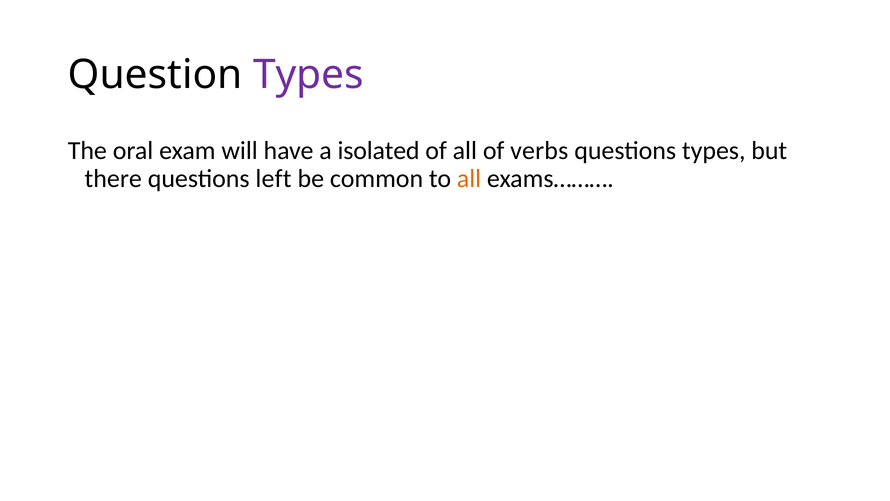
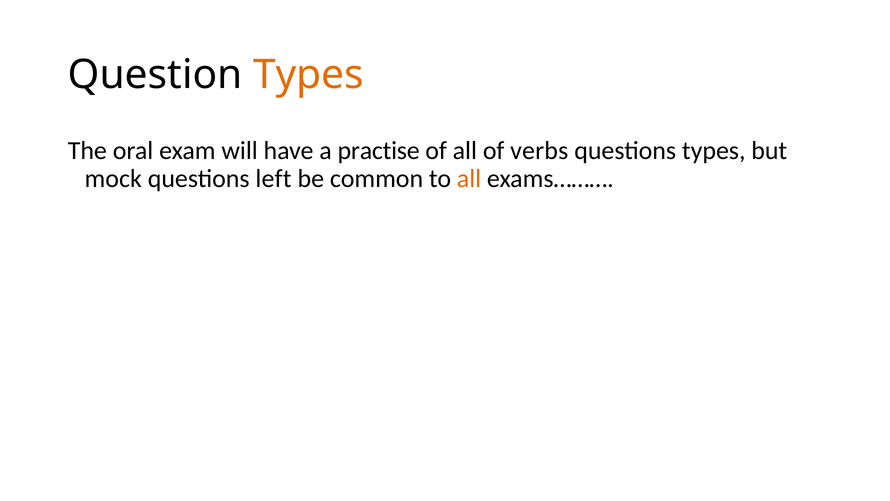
Types colour: purple -> orange (309, 75)
isolated: isolated -> practise (379, 150)
there: there -> mock (113, 179)
